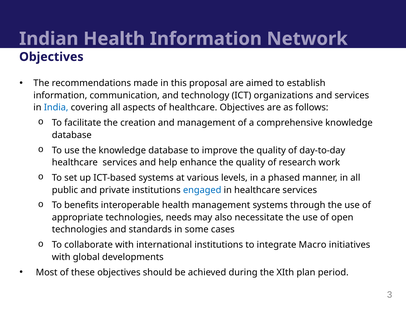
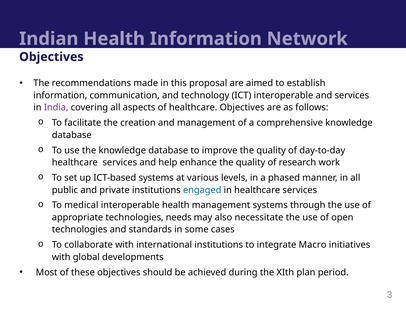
ICT organizations: organizations -> interoperable (283, 95)
India colour: blue -> purple (56, 107)
benefits: benefits -> medical (81, 205)
